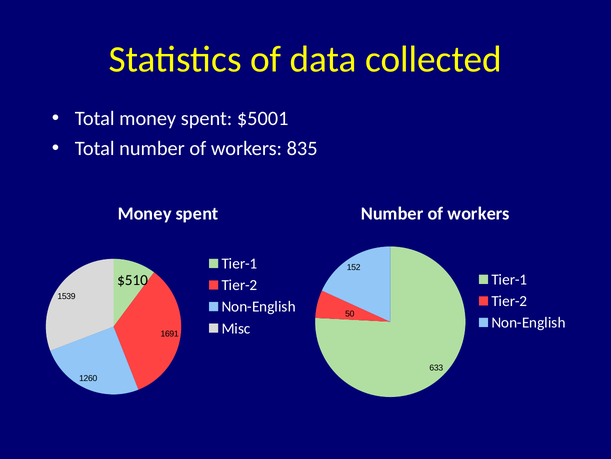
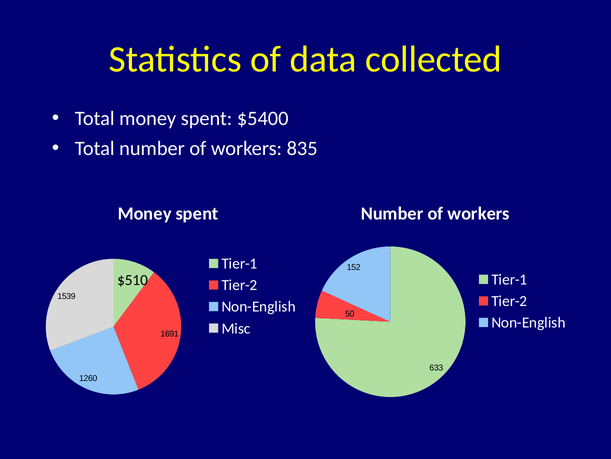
$5001: $5001 -> $5400 (263, 119)
